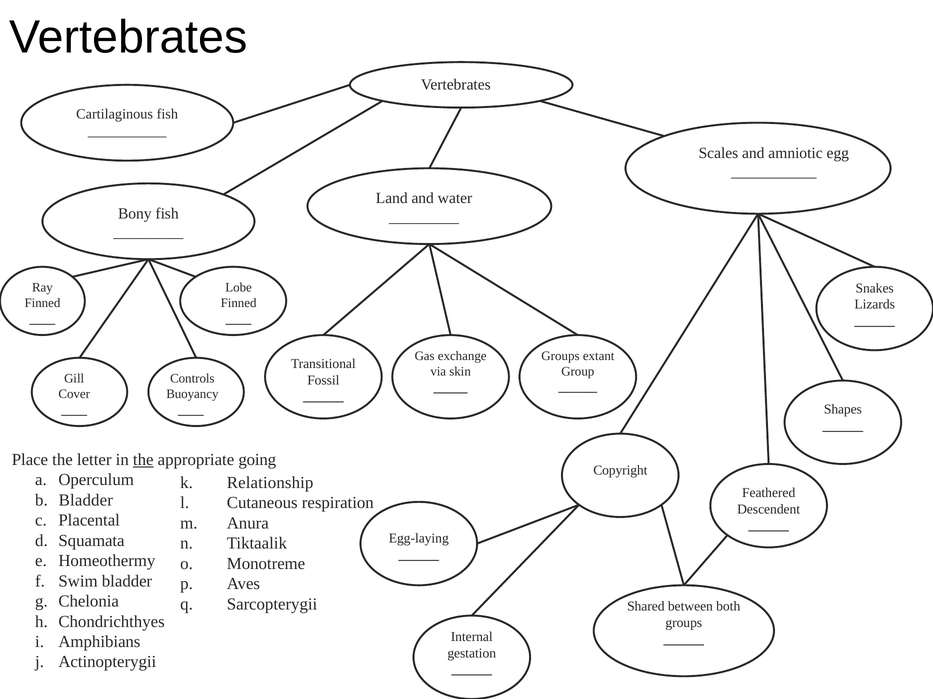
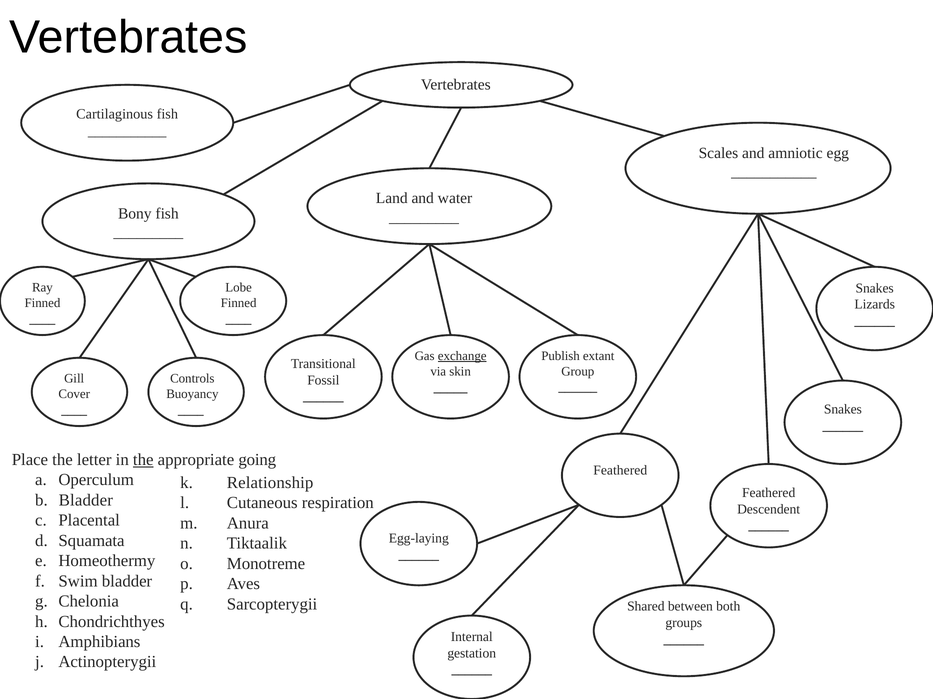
exchange underline: none -> present (462, 356)
Groups: Groups -> Publish (561, 356)
Shapes: Shapes -> Snakes (843, 410)
Copyright: Copyright -> Feathered (620, 471)
